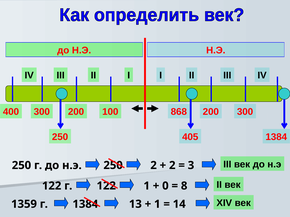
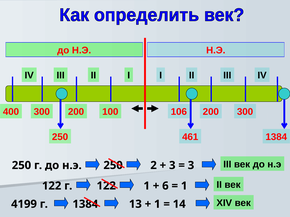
868: 868 -> 106 (179, 112)
405: 405 -> 461 (190, 137)
2: 2 -> 3 (172, 166)
0: 0 -> 6 (165, 186)
8: 8 -> 1 (184, 186)
1359: 1359 -> 4199 (24, 205)
